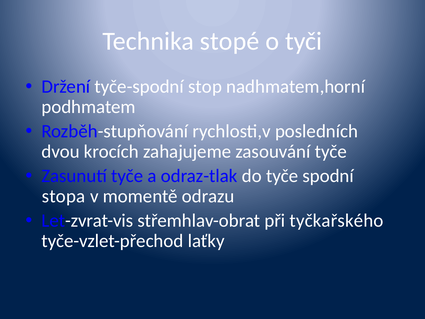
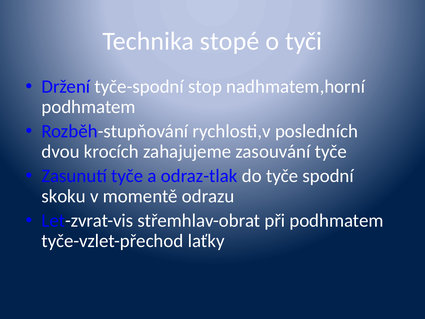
stopa: stopa -> skoku (64, 196)
při tyčkařského: tyčkařského -> podhmatem (337, 220)
